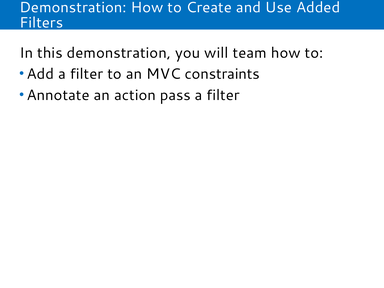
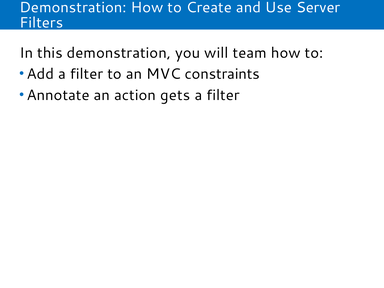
Added: Added -> Server (318, 8)
pass: pass -> gets (175, 95)
